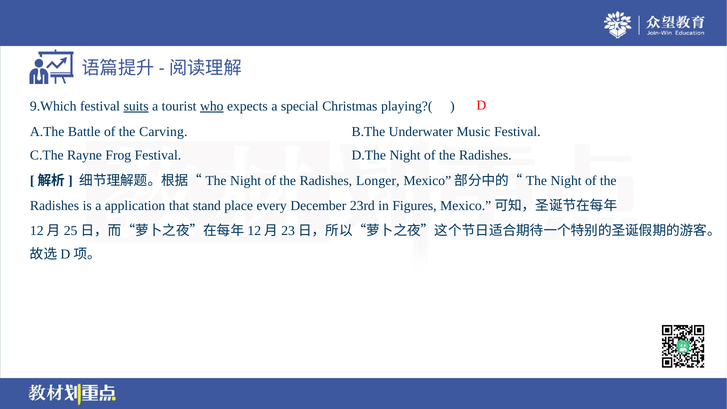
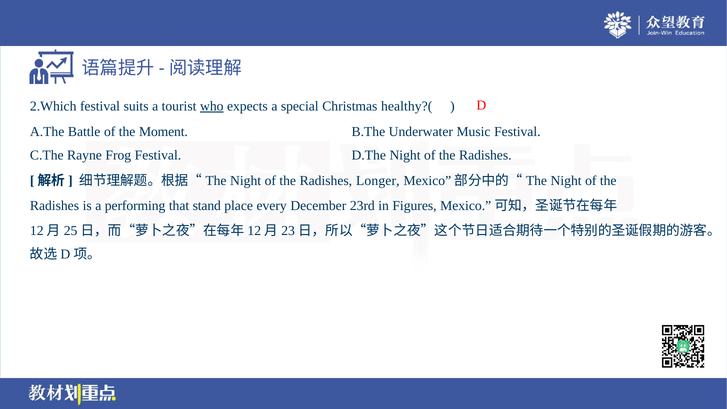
9.Which: 9.Which -> 2.Which (53, 106)
suits underline: present -> none (136, 106)
playing?(: playing?( -> healthy?( (407, 106)
Carving: Carving -> Moment (163, 132)
application: application -> performing (135, 206)
